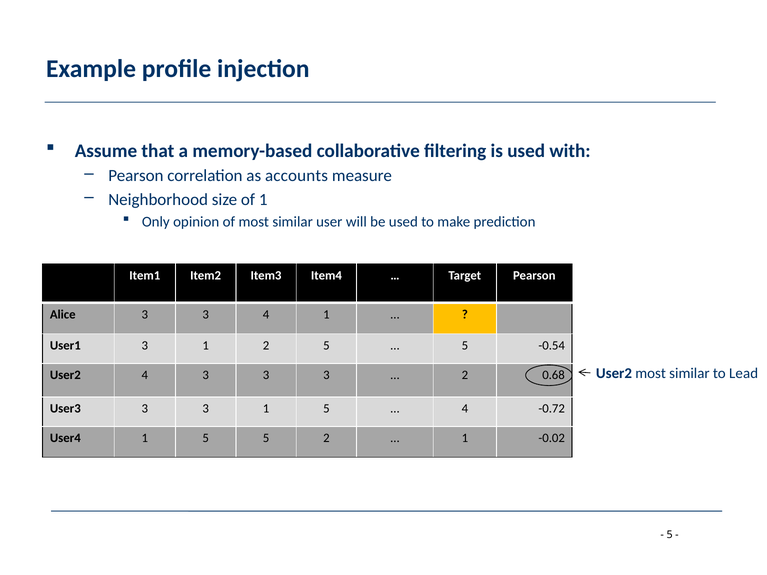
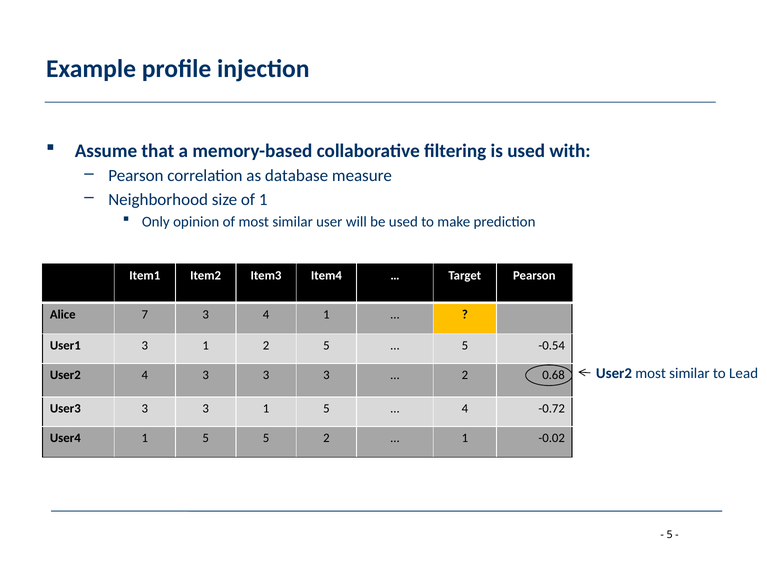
accounts: accounts -> database (297, 176)
Alice 3: 3 -> 7 (145, 315)
